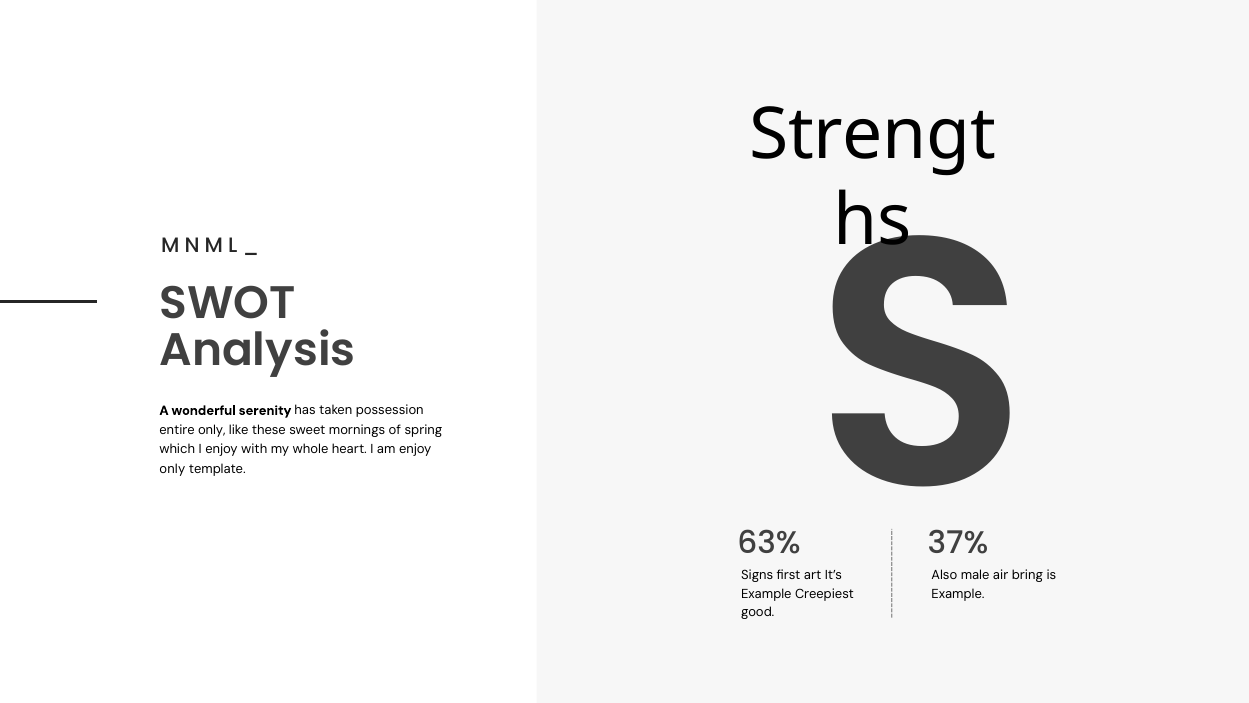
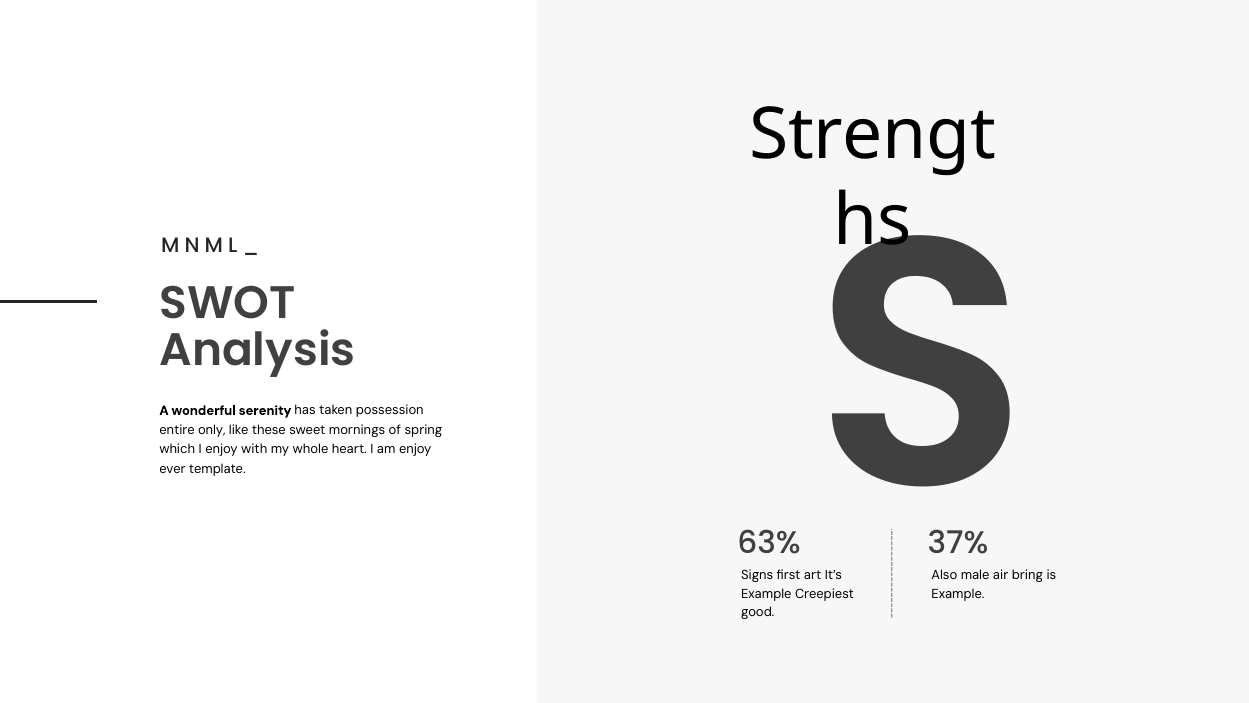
only: only -> ever (173, 469)
